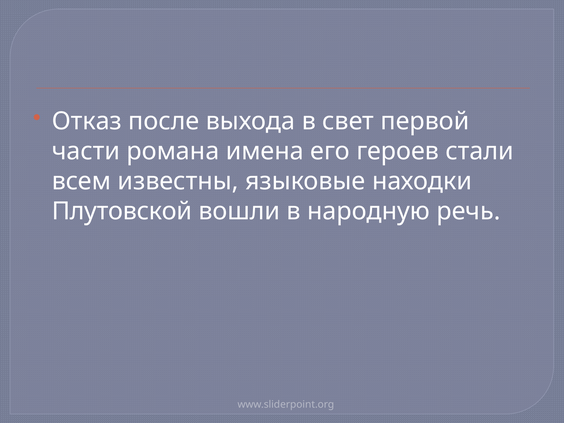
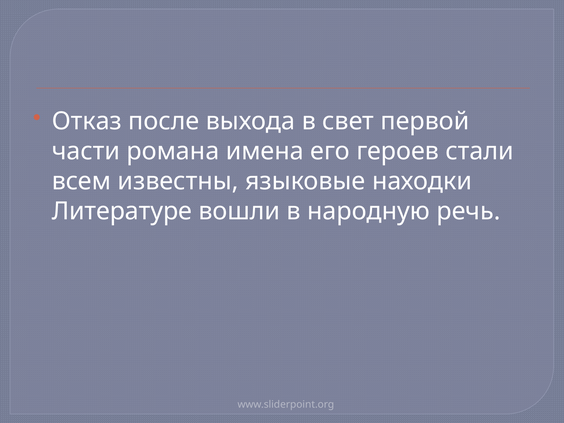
Плутовской: Плутовской -> Литературе (122, 211)
